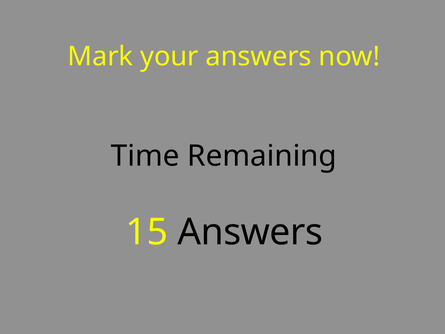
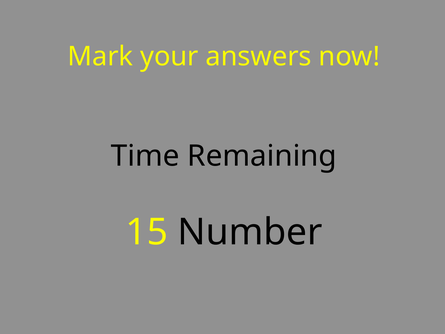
15 Answers: Answers -> Number (250, 232)
